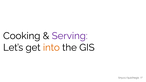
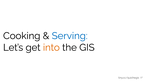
Serving colour: purple -> blue (70, 36)
